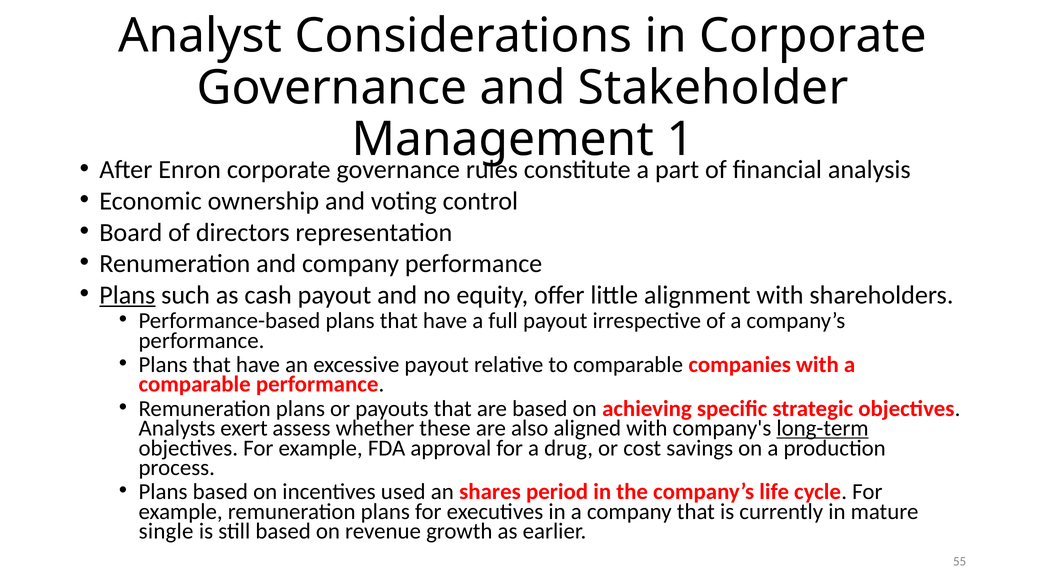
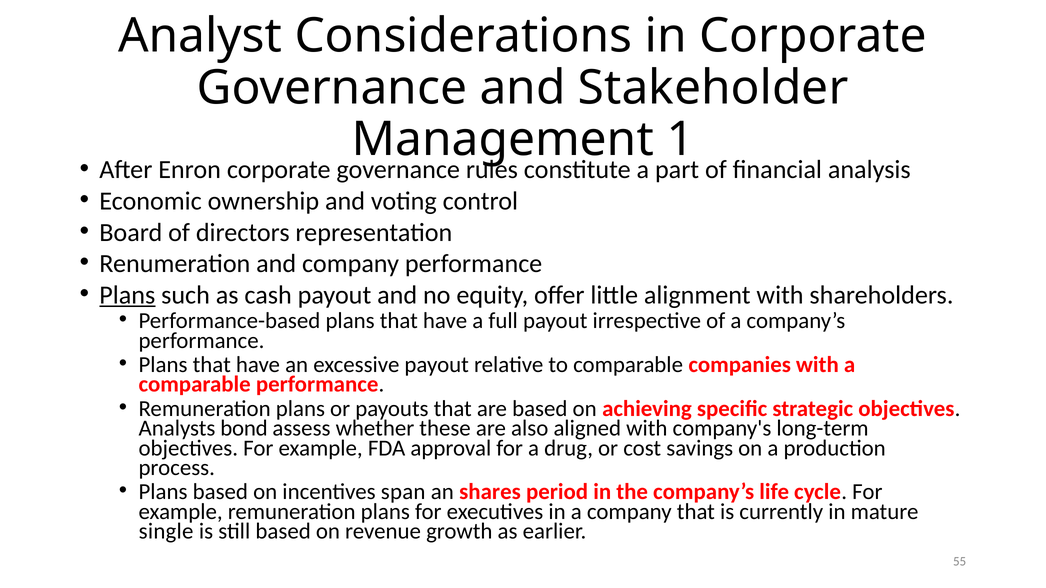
exert: exert -> bond (244, 428)
long-term underline: present -> none (823, 428)
used: used -> span (403, 492)
